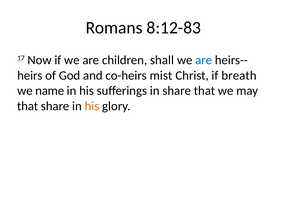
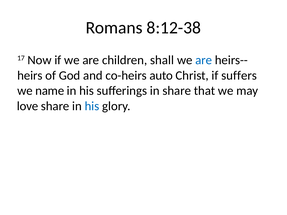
8:12-83: 8:12-83 -> 8:12-38 (174, 28)
mist: mist -> auto (161, 76)
breath: breath -> suffers (239, 76)
that: that -> love (28, 106)
his colour: orange -> blue (92, 106)
